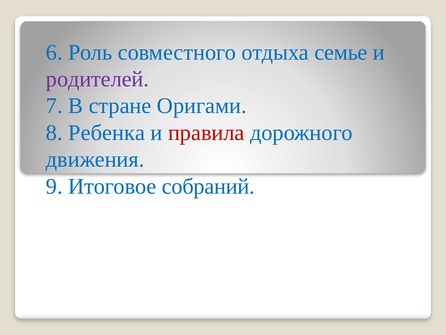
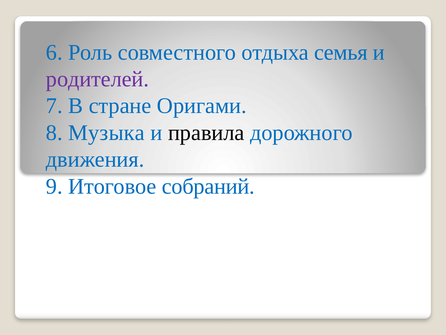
семье: семье -> семья (341, 52)
Ребенка: Ребенка -> Музыка (107, 133)
правила colour: red -> black (206, 133)
